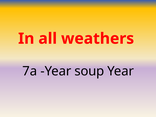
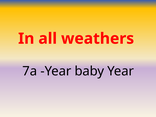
soup: soup -> baby (89, 71)
